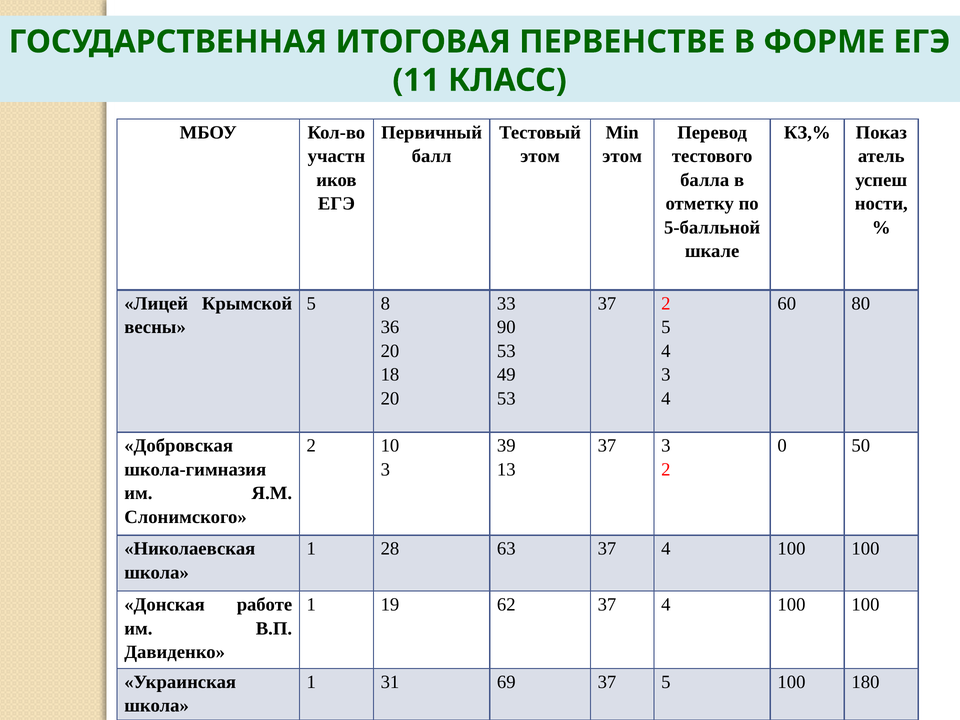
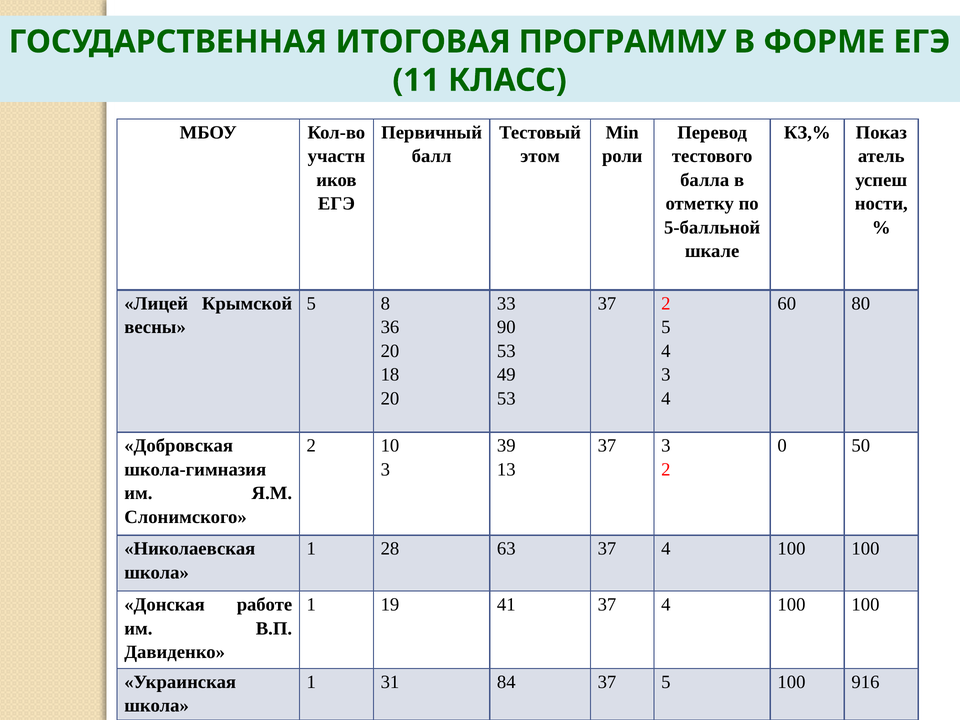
ПЕРВЕНСТВЕ: ПЕРВЕНСТВЕ -> ПРОГРАММУ (622, 42)
этом: этом -> роли (622, 156)
62: 62 -> 41 (506, 605)
69: 69 -> 84 (506, 682)
180: 180 -> 916 (865, 682)
